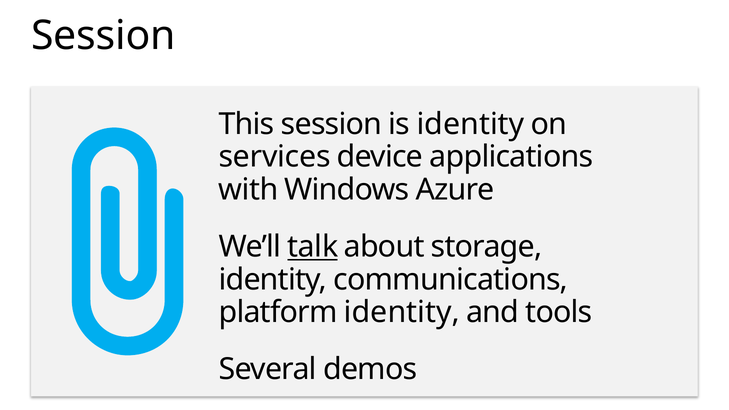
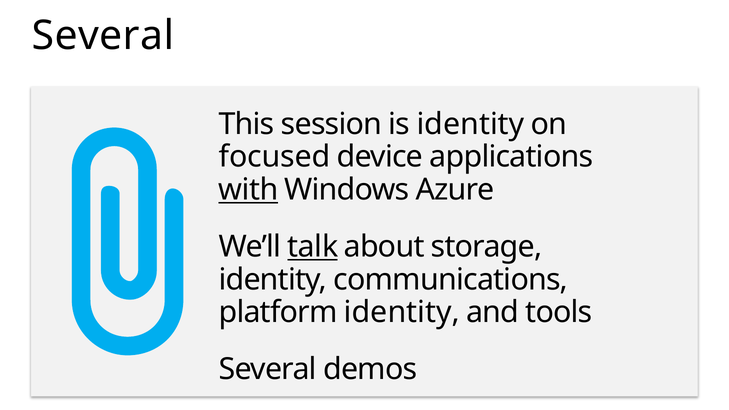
Session: Session -> Several (103, 36)
services: services -> focused (275, 157)
with underline: none -> present (248, 190)
